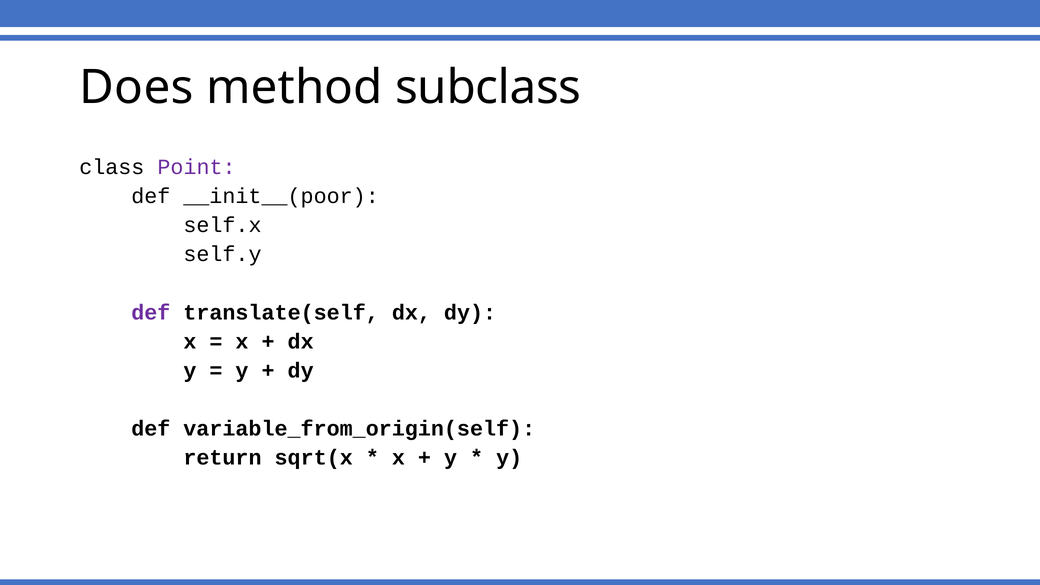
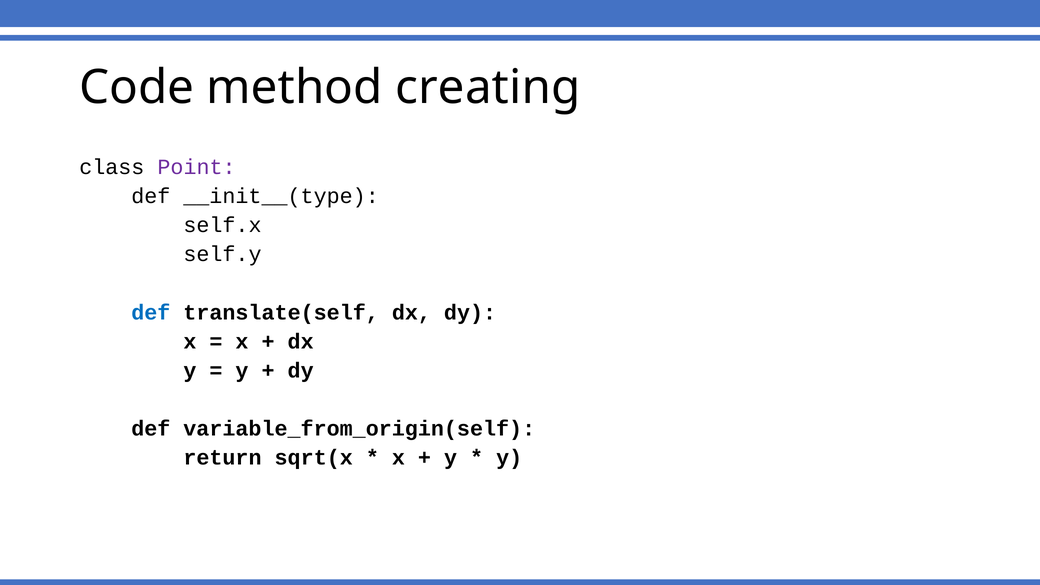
Does: Does -> Code (137, 87)
subclass: subclass -> creating (488, 87)
__init__(poor: __init__(poor -> __init__(type (281, 196)
def colour: purple -> blue (151, 312)
